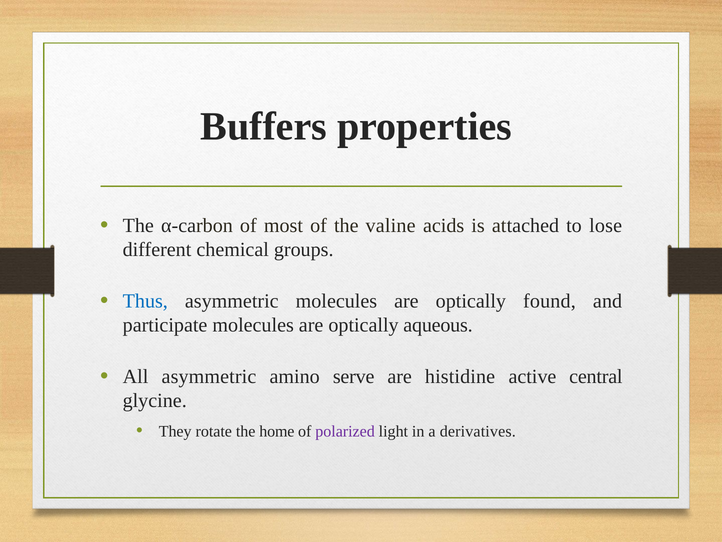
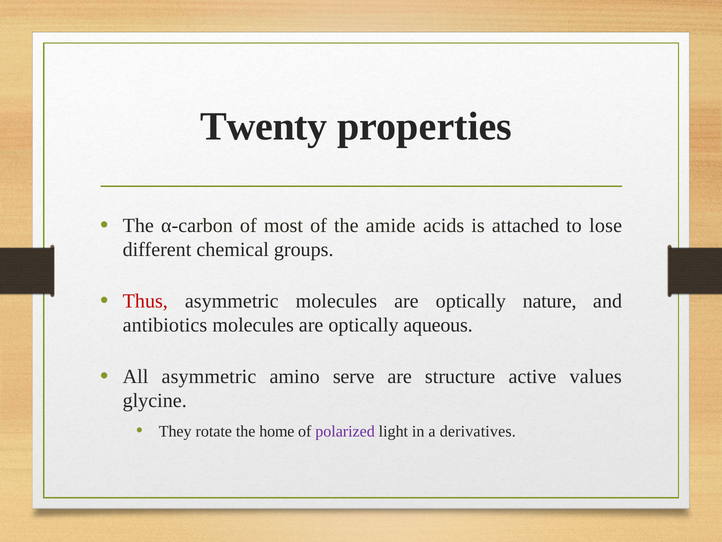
Buffers: Buffers -> Twenty (264, 127)
valine: valine -> amide (391, 225)
Thus colour: blue -> red (145, 301)
found: found -> nature (550, 301)
participate: participate -> antibiotics (165, 325)
histidine: histidine -> structure (460, 376)
central: central -> values (596, 376)
